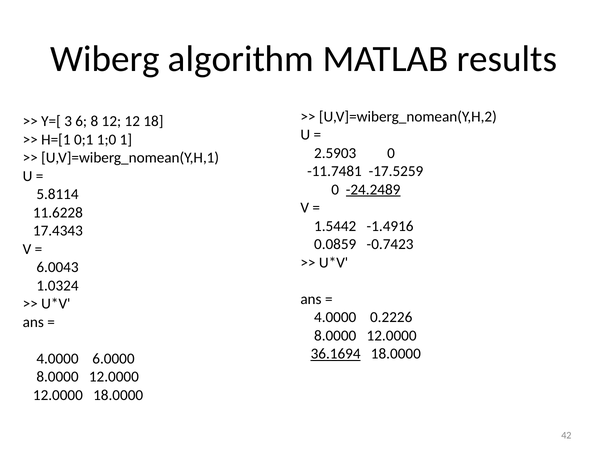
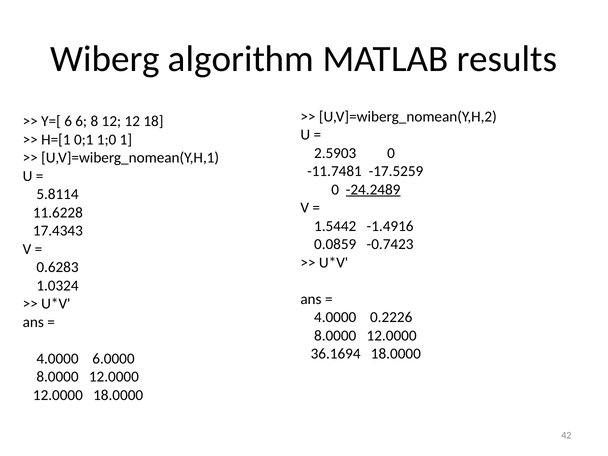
Y=[ 3: 3 -> 6 (68, 121)
6.0043: 6.0043 -> 0.6283 (57, 267)
36.1694 underline: present -> none (336, 354)
